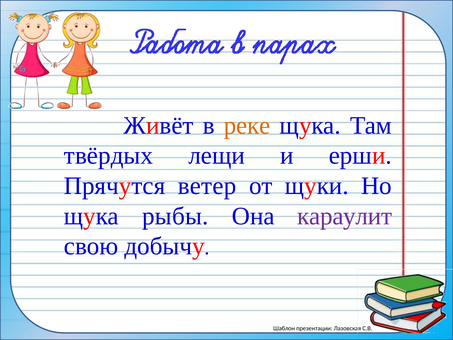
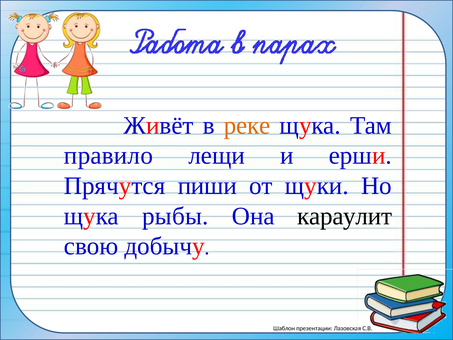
твёрдых: твёрдых -> правило (108, 155)
ветер: ветер -> пиши (207, 186)
караулит colour: purple -> black (345, 216)
